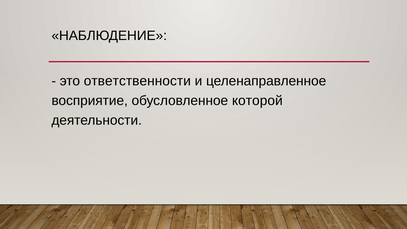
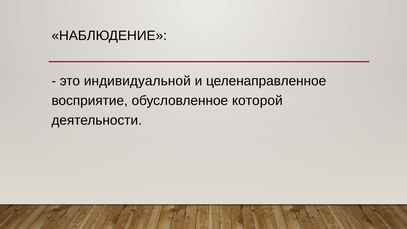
ответственности: ответственности -> индивидуальной (137, 81)
